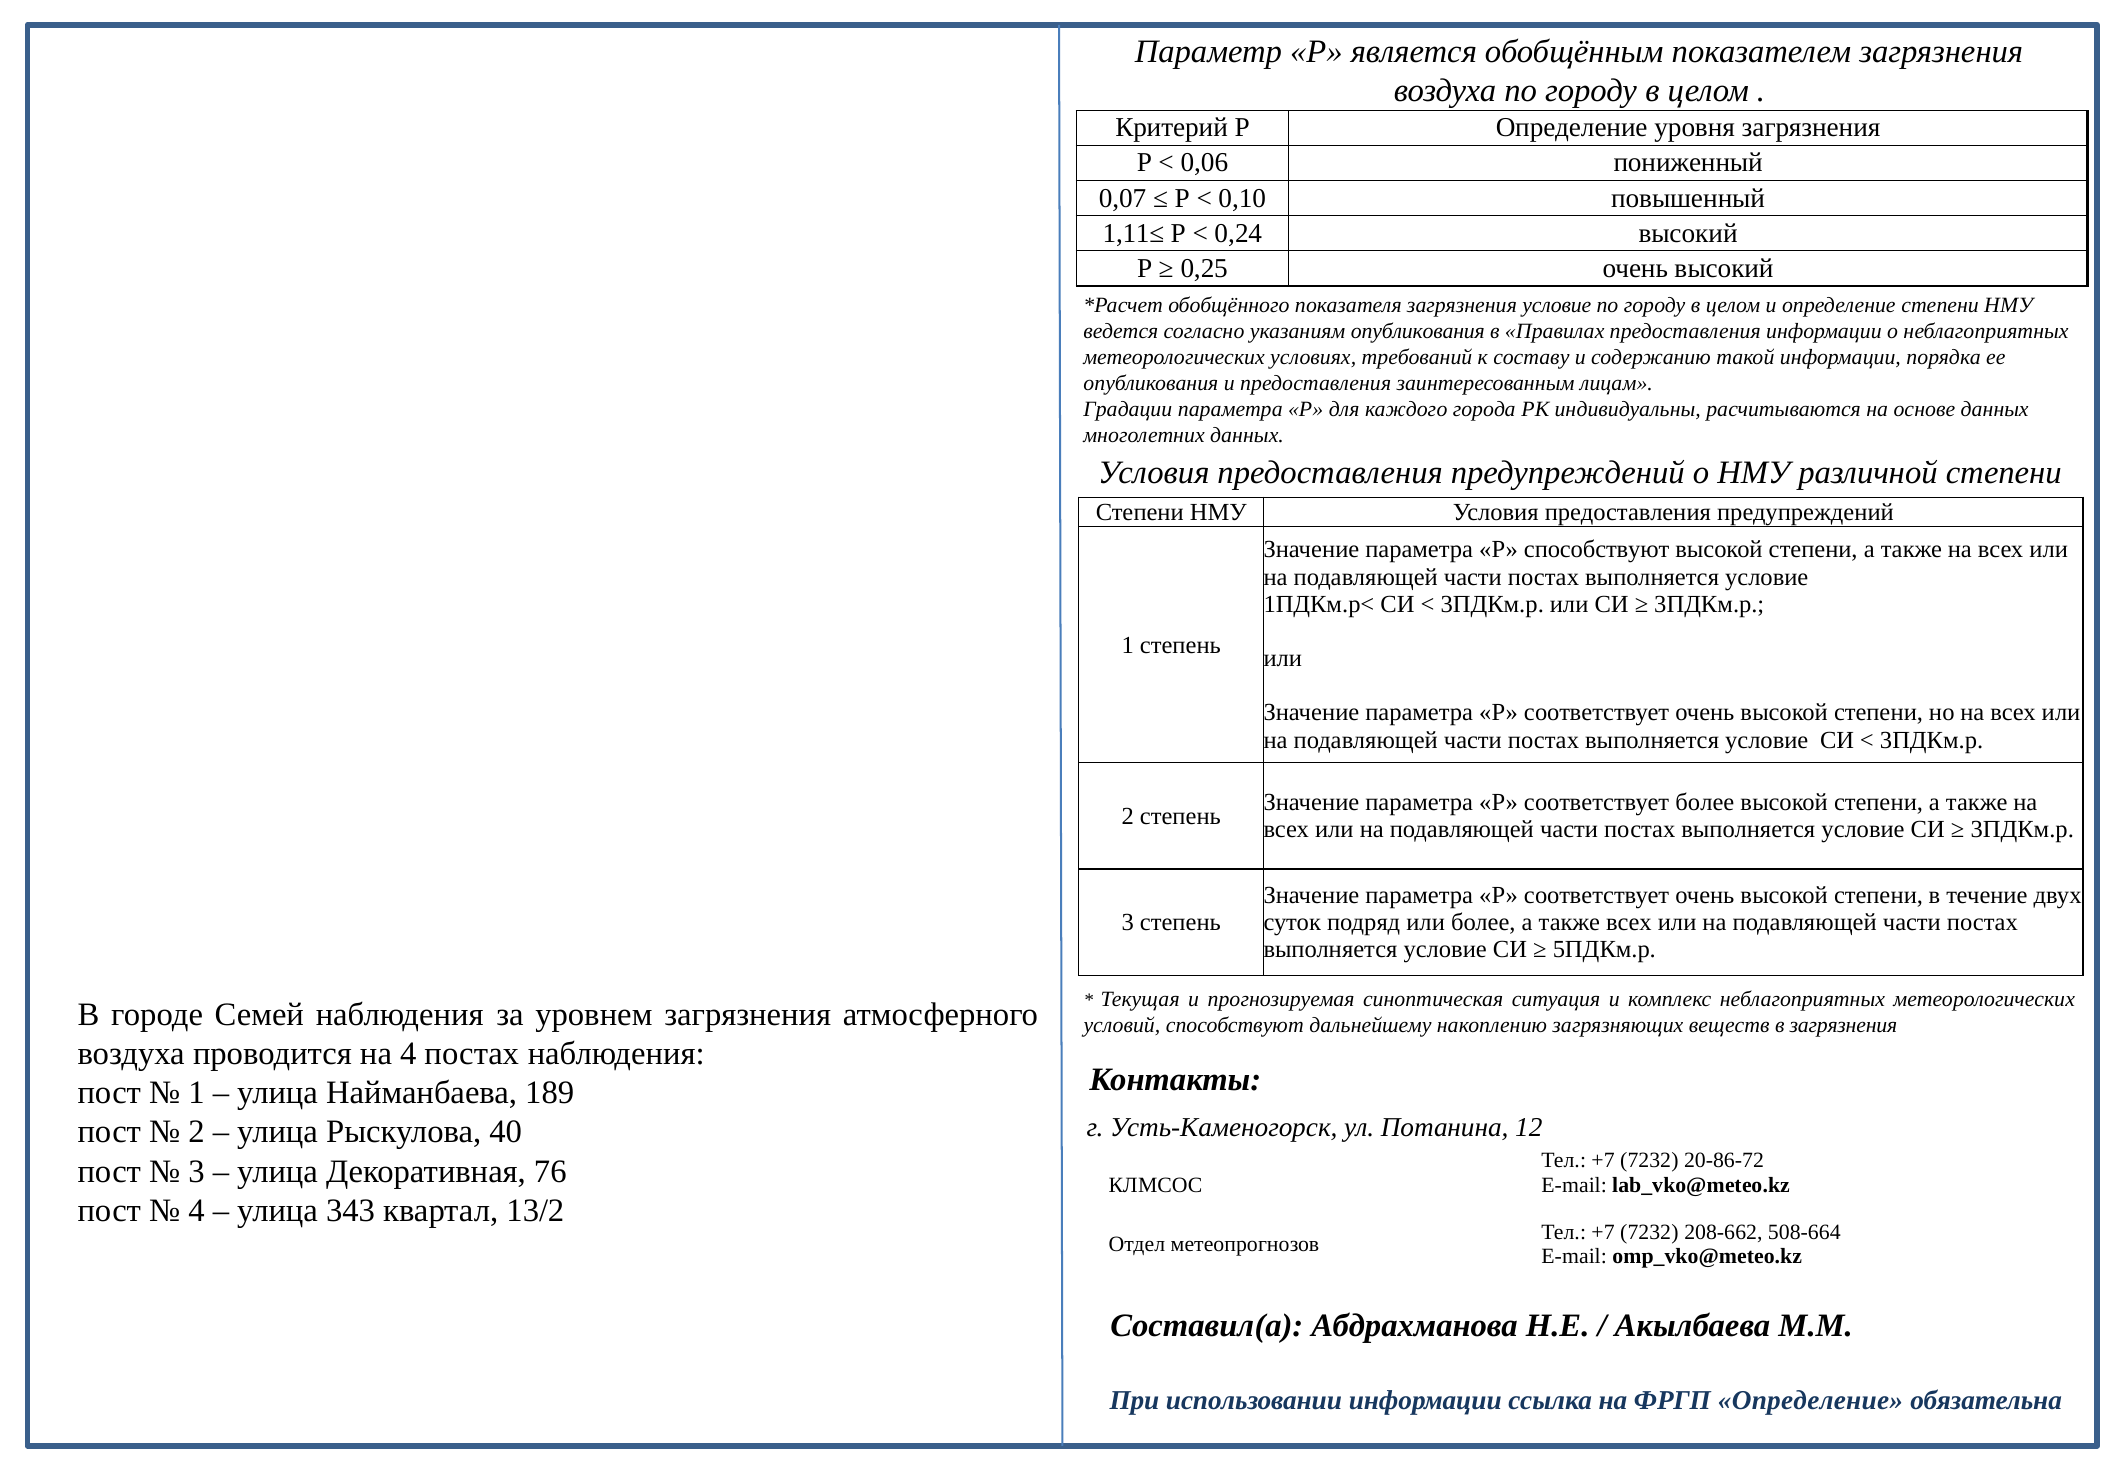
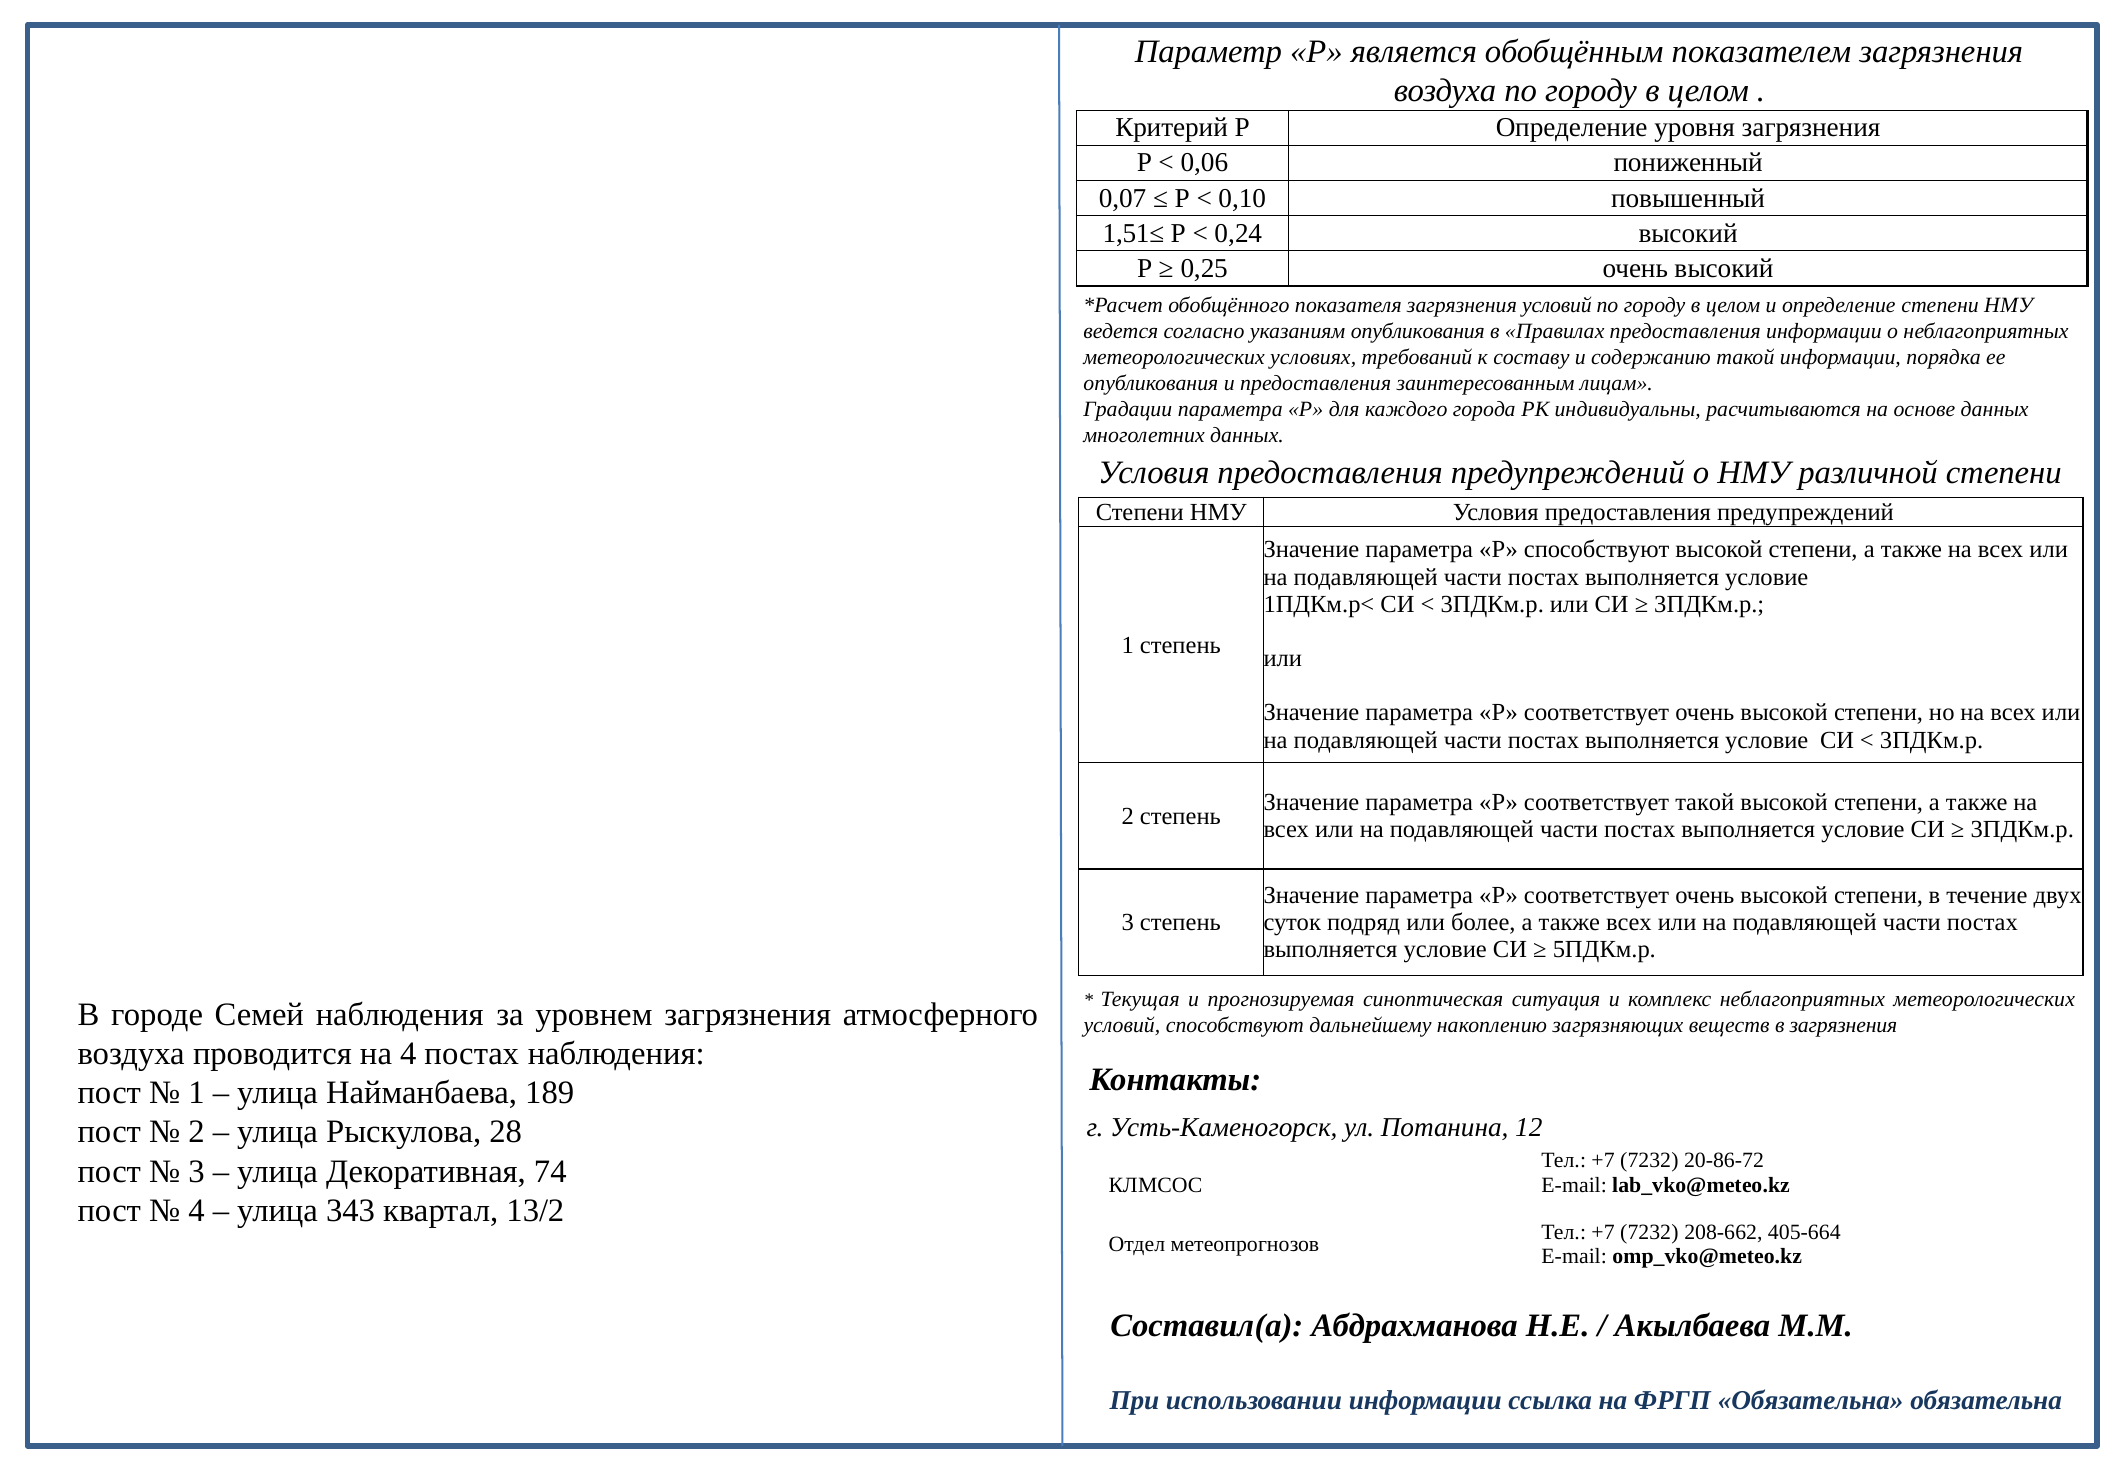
1,11≤: 1,11≤ -> 1,51≤ (1133, 233)
загрязнения условие: условие -> условий (1557, 305)
соответствует более: более -> такой (1705, 803)
40: 40 -> 28 (506, 1132)
76: 76 -> 74 (550, 1171)
508-664: 508-664 -> 405-664 (1804, 1233)
ФРГП Определение: Определение -> Обязательна (1811, 1401)
